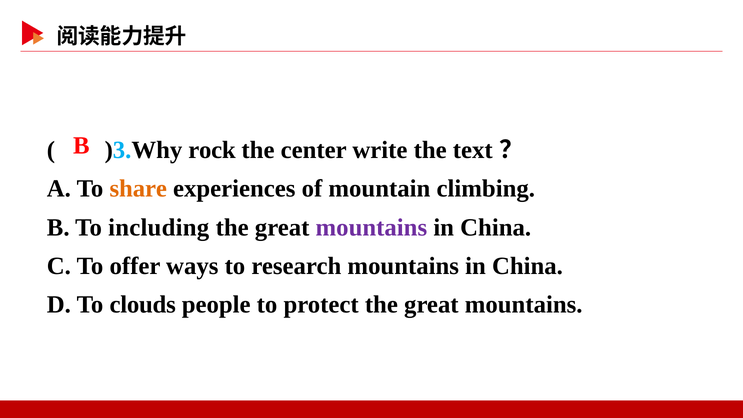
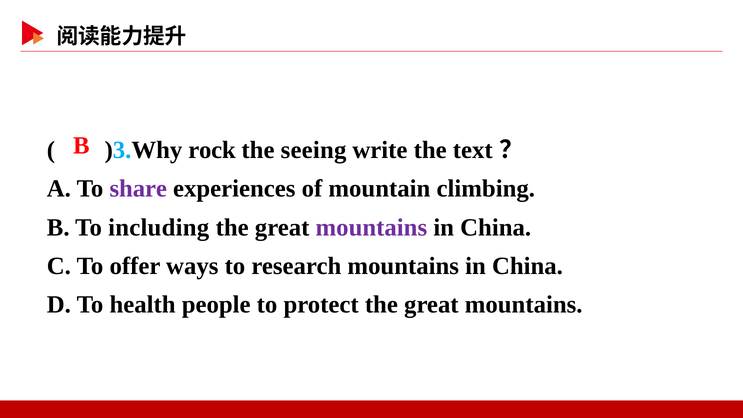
center: center -> seeing (314, 150)
share colour: orange -> purple (138, 189)
clouds: clouds -> health (143, 305)
